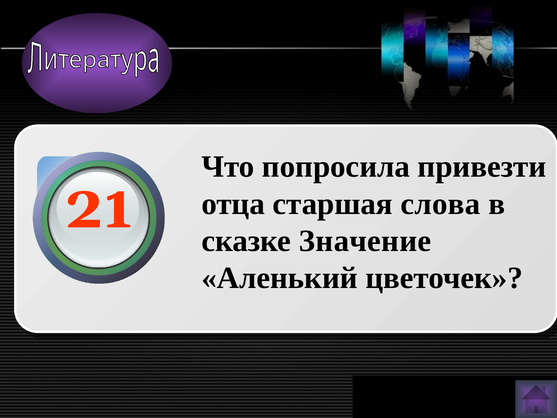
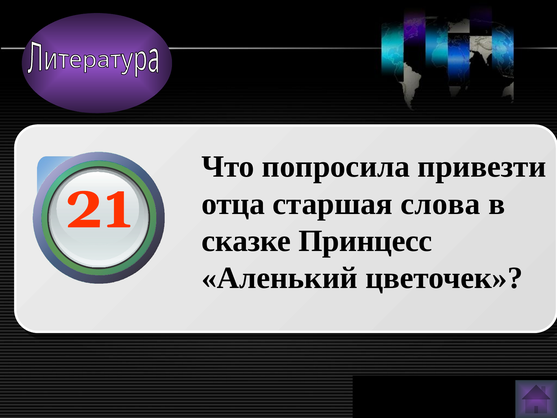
Значение: Значение -> Принцесс (365, 241)
